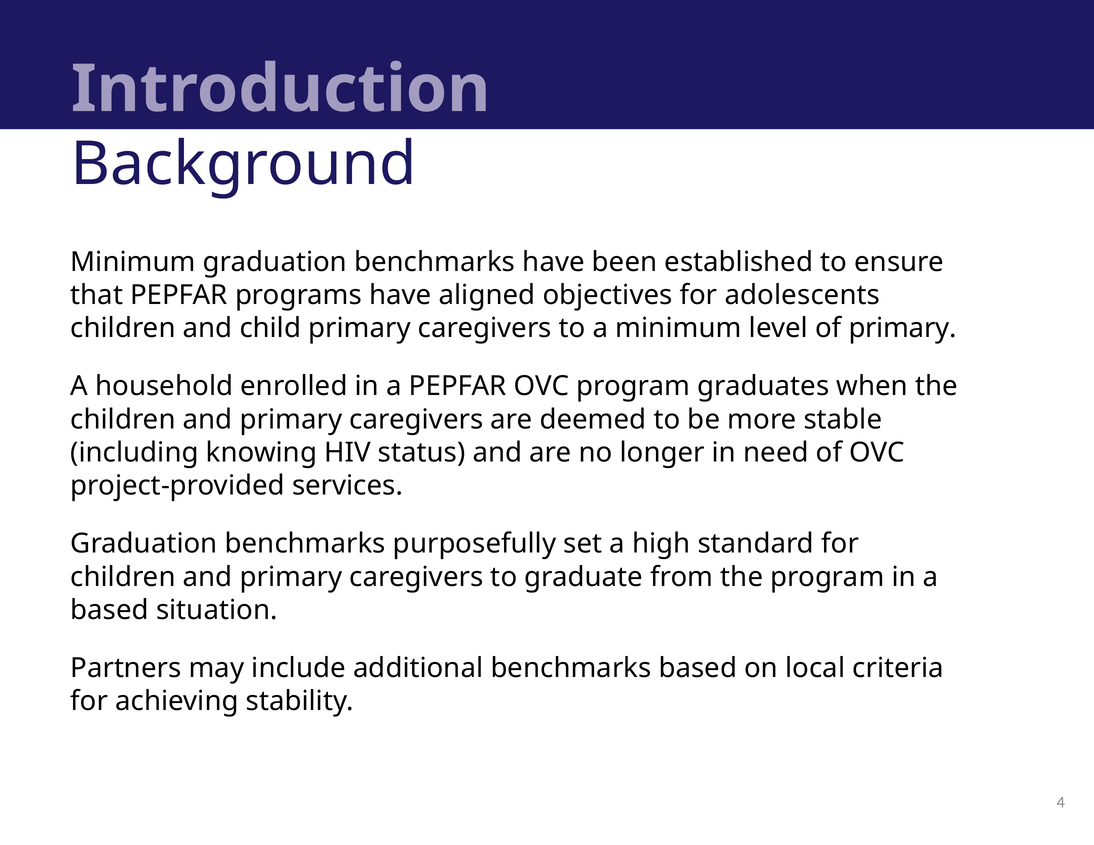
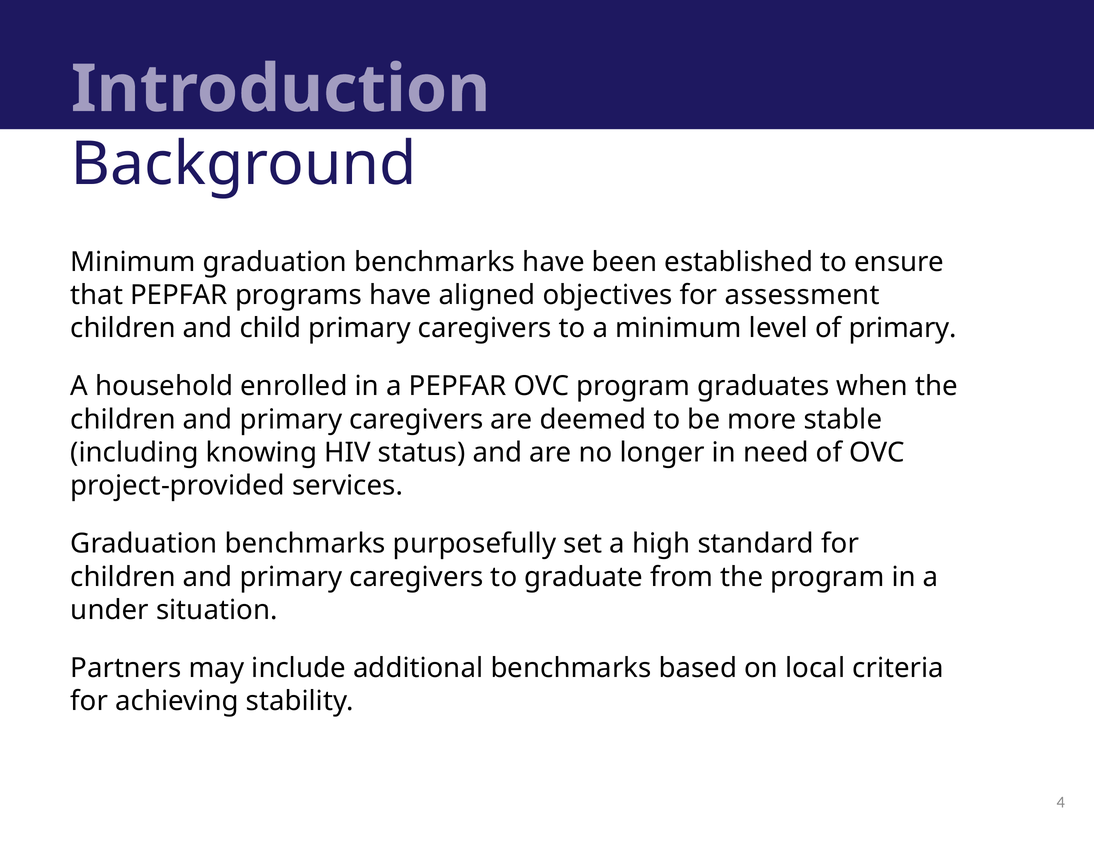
adolescents: adolescents -> assessment (802, 295)
based: based -> under (110, 610)
